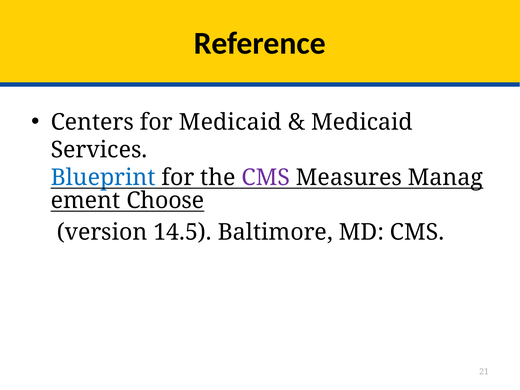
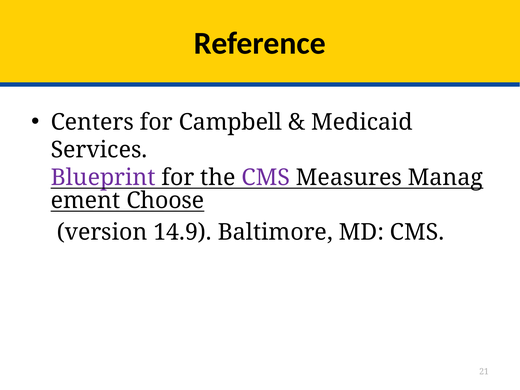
for Medicaid: Medicaid -> Campbell (230, 122)
Blueprint colour: blue -> purple (103, 178)
14.5: 14.5 -> 14.9 (183, 232)
